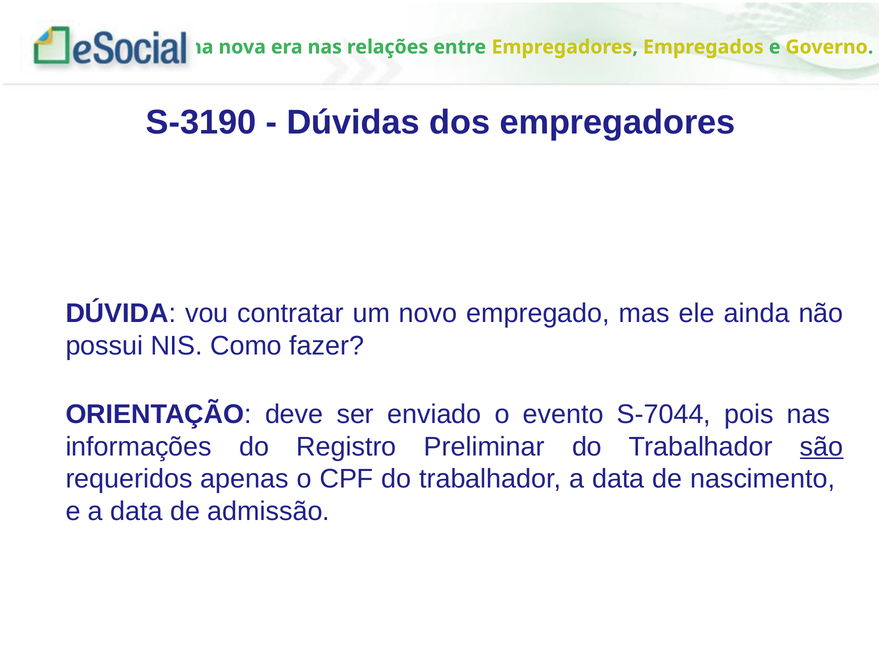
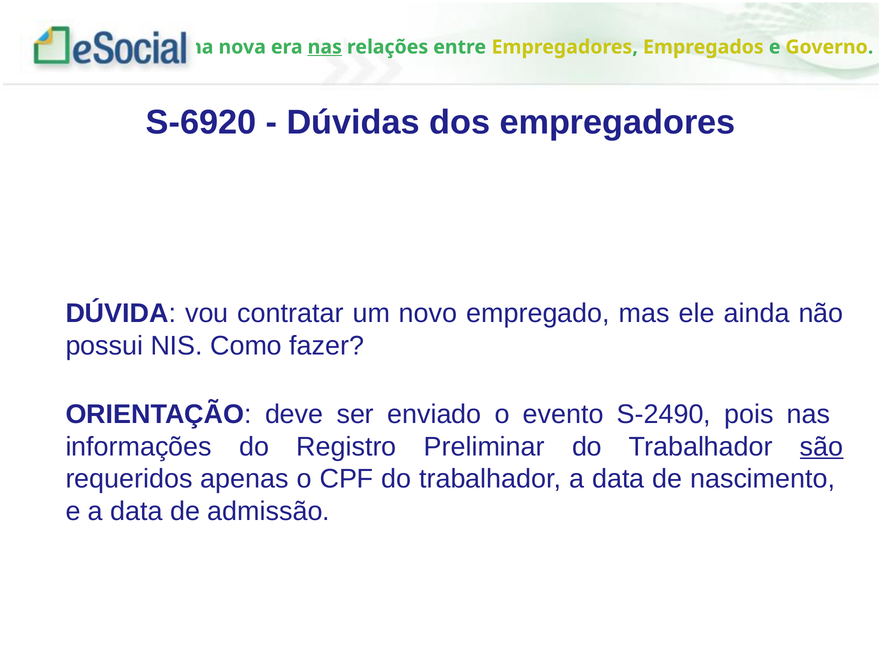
nas underline: none -> present (325, 47)
S-3190: S-3190 -> S-6920 (201, 123)
S-7044: S-7044 -> S-2490 (664, 414)
